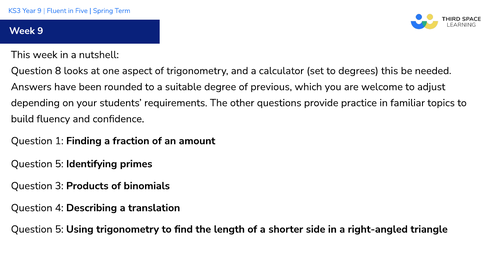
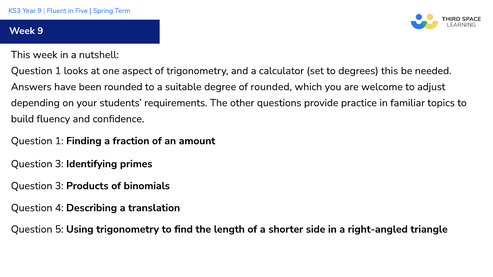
8: 8 -> 1 (58, 71)
of previous: previous -> rounded (271, 87)
5: 5 -> 3 (59, 164)
